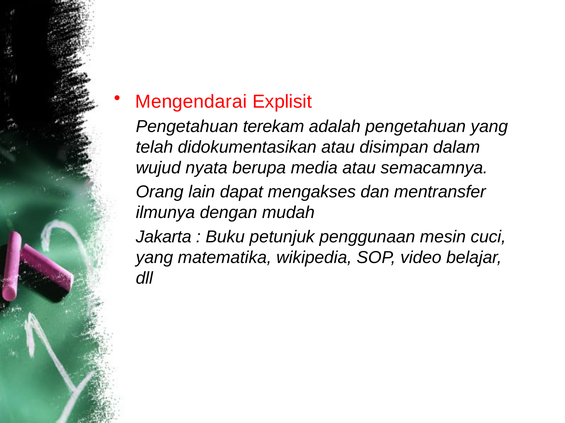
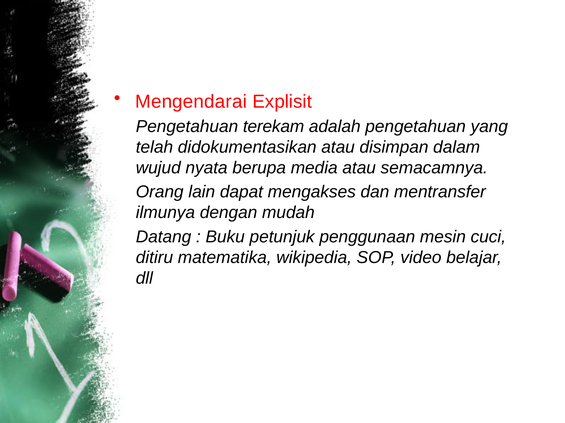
Jakarta: Jakarta -> Datang (164, 237)
yang: yang -> ditiru (154, 258)
